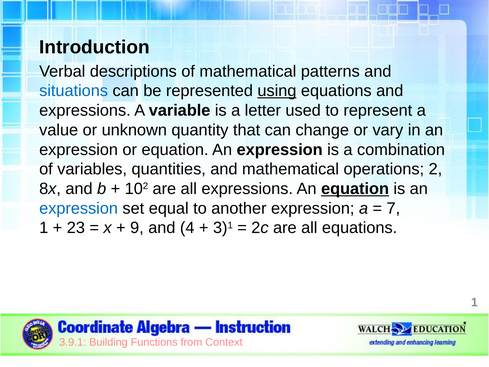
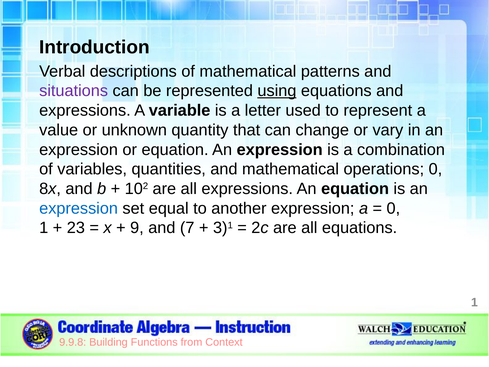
situations colour: blue -> purple (74, 91)
operations 2: 2 -> 0 (435, 169)
equation underline: present -> none (355, 189)
7: 7 -> 0 (393, 208)
4: 4 -> 7 (187, 228)
3.9.1: 3.9.1 -> 9.9.8 (73, 342)
